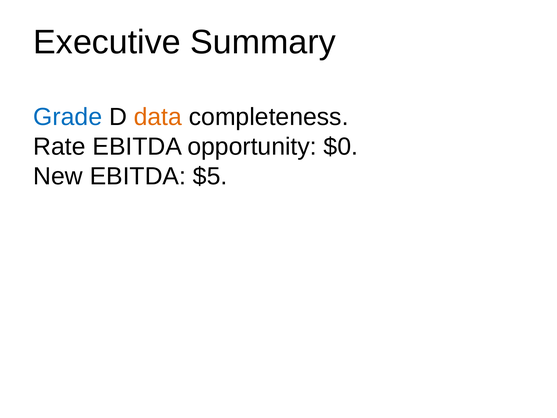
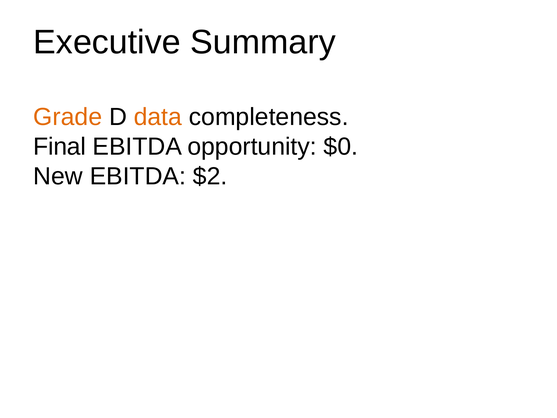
Grade colour: blue -> orange (68, 117)
Rate: Rate -> Final (60, 147)
$5: $5 -> $2 (210, 176)
